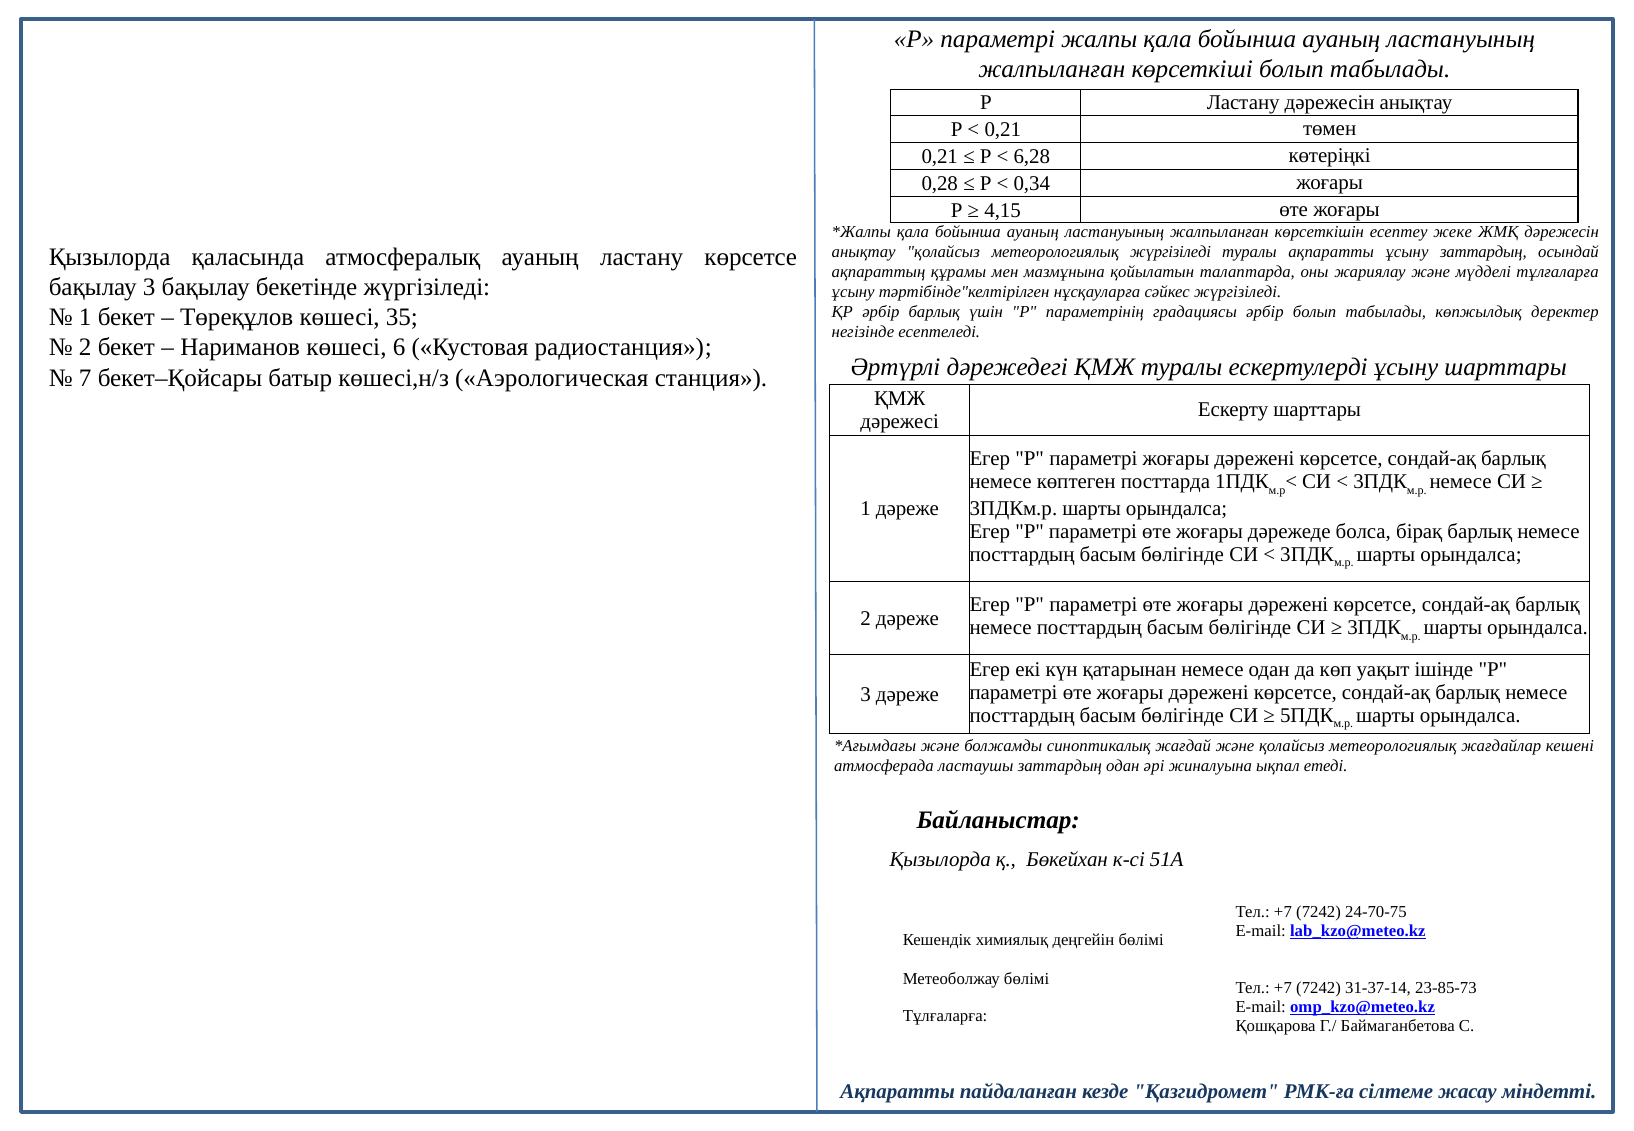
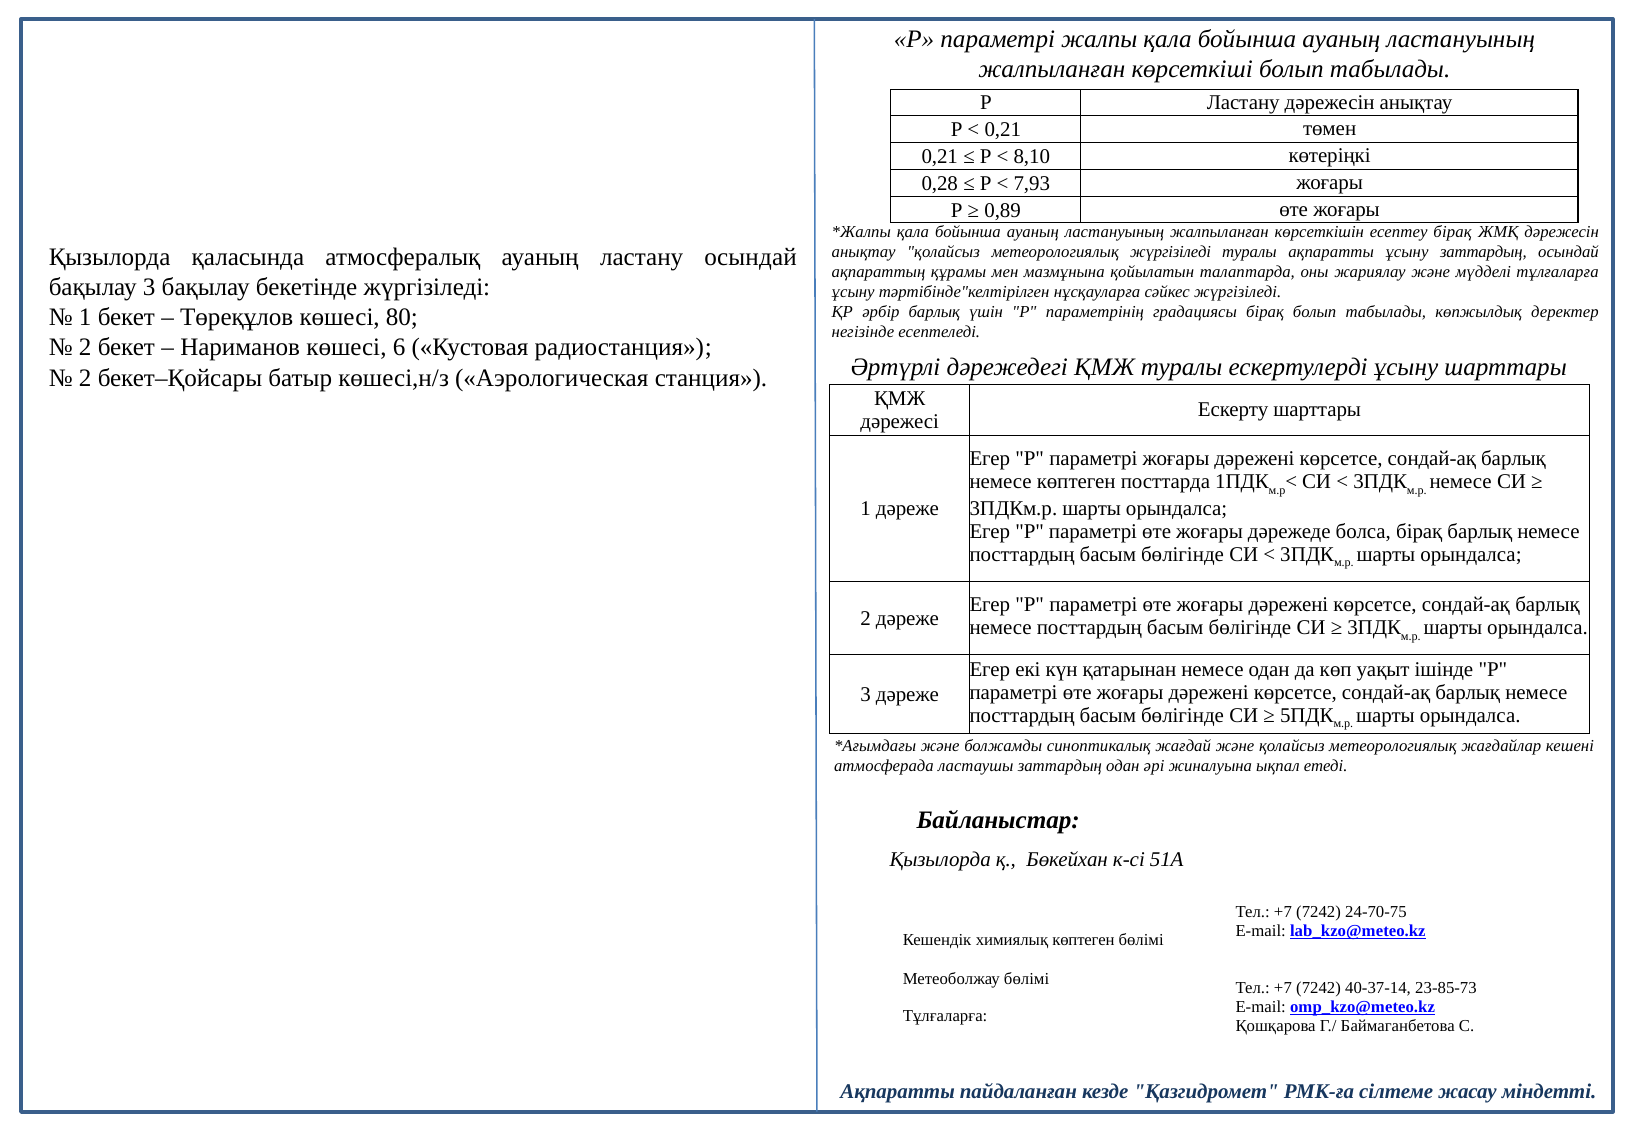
6,28: 6,28 -> 8,10 (1032, 156)
0,34: 0,34 -> 7,93 (1032, 183)
4,15: 4,15 -> 0,89 (1003, 210)
есептеу жеке: жеке -> бірақ (1453, 232)
ластану көрсетсе: көрсетсе -> осындай (751, 257)
градациясы әрбір: әрбір -> бірақ (1265, 312)
35: 35 -> 80 (402, 318)
7: 7 -> 2 (85, 378)
химиялық деңгейін: деңгейін -> көптеген (1083, 940)
31-37-14: 31-37-14 -> 40-37-14 (1378, 989)
